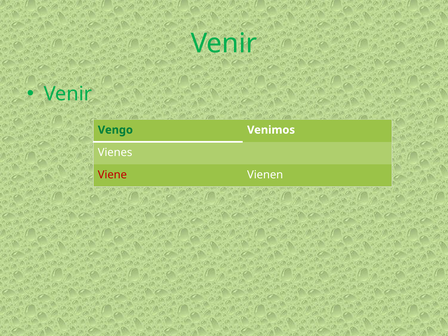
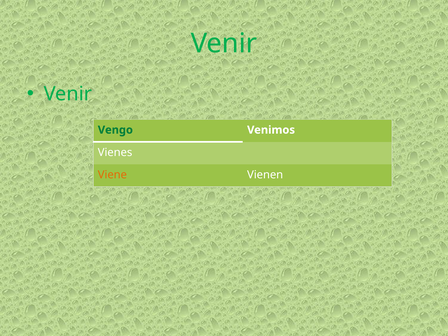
Viene colour: red -> orange (112, 175)
